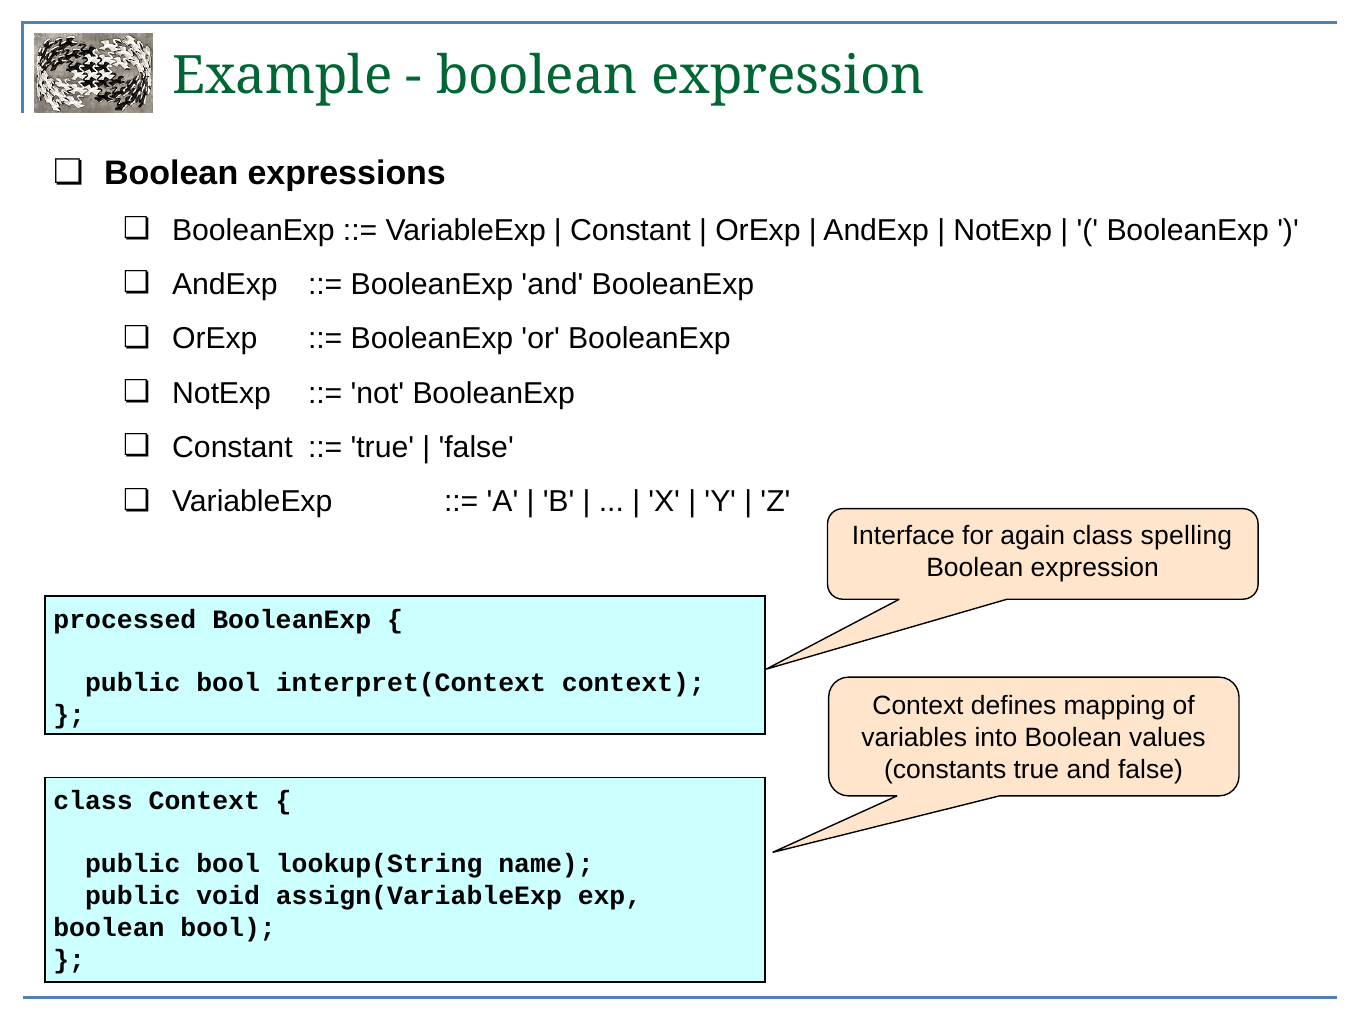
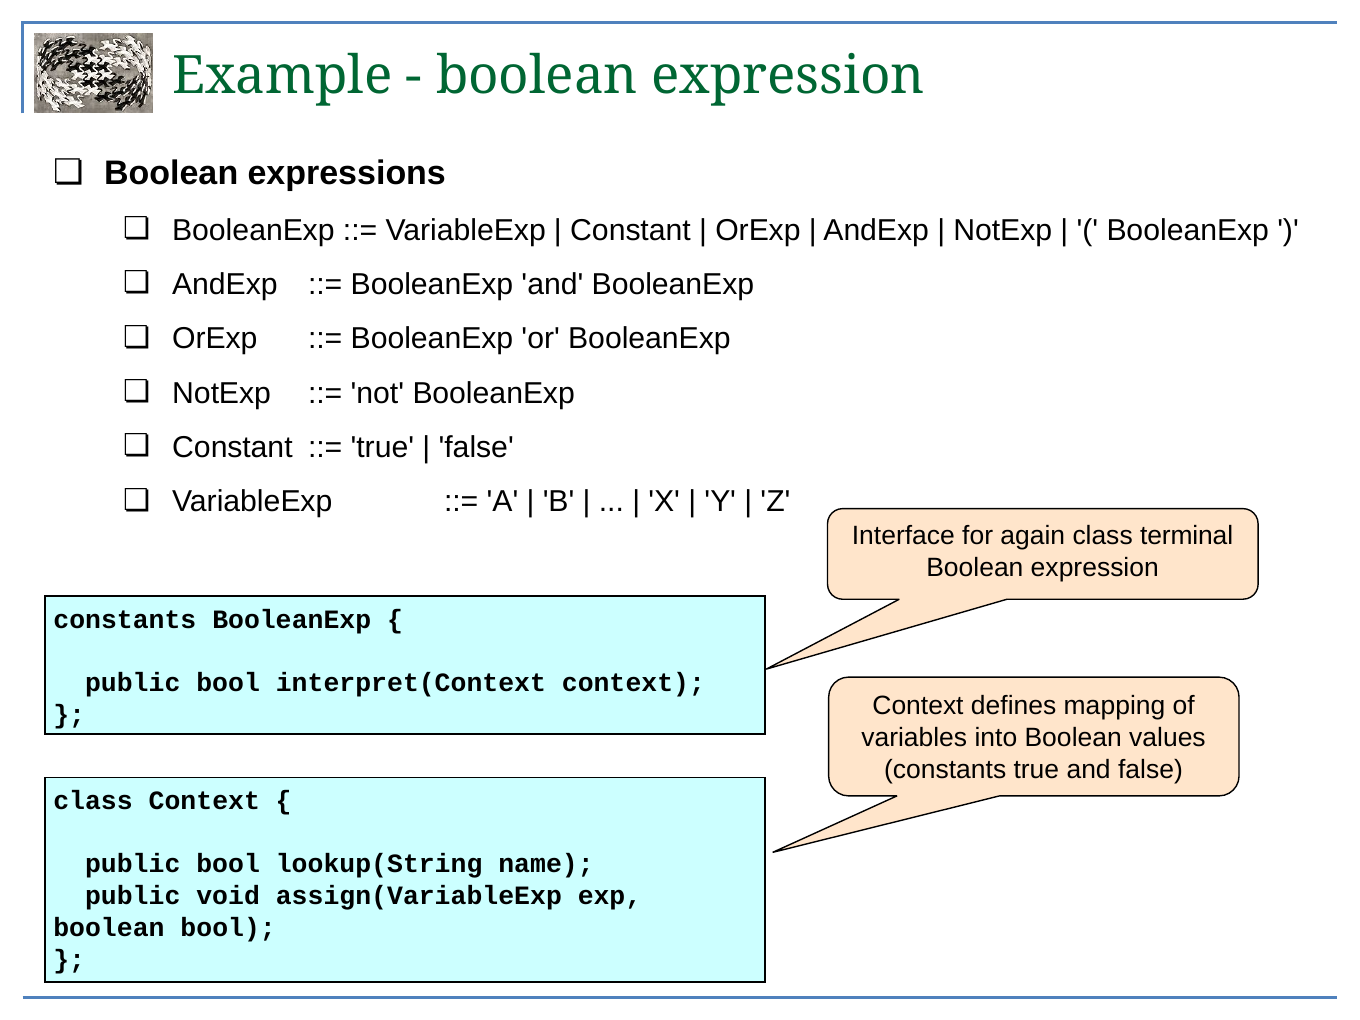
spelling: spelling -> terminal (1187, 536)
processed: processed -> constants (125, 619)
